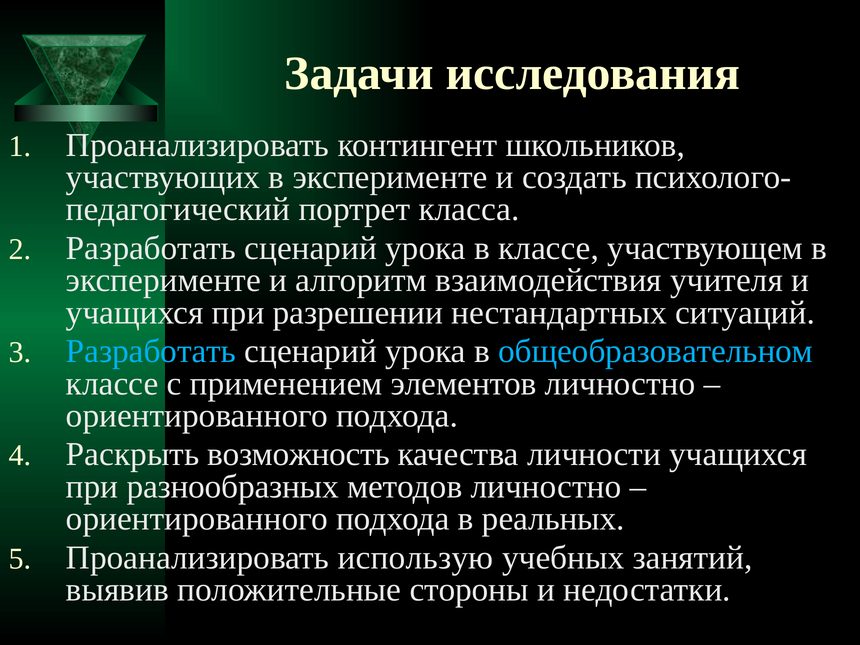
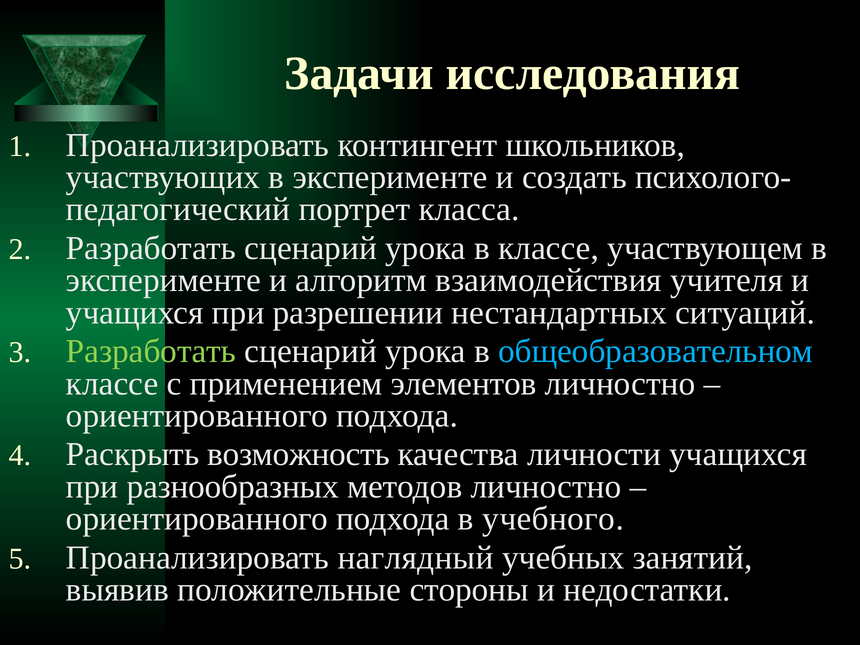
Разработать colour: light blue -> light green (151, 351)
реальных: реальных -> учебного (553, 519)
использую: использую -> наглядный (415, 558)
